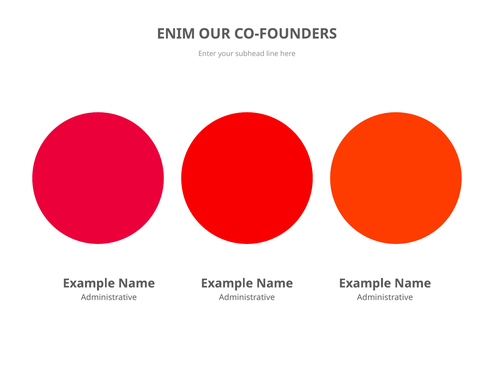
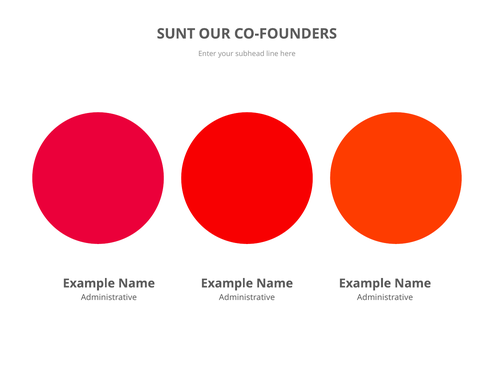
ENIM: ENIM -> SUNT (176, 34)
